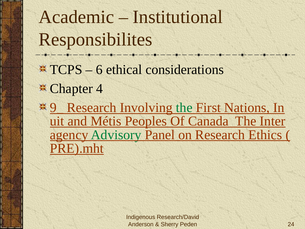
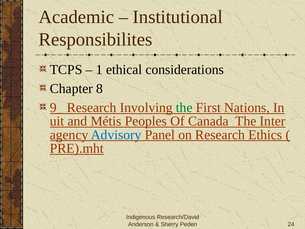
6: 6 -> 1 (99, 70)
4: 4 -> 8 (100, 89)
Advisory colour: green -> blue (116, 135)
